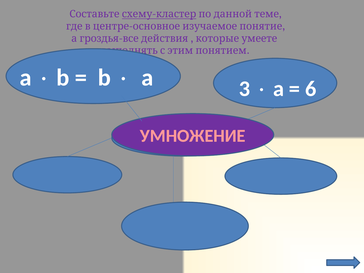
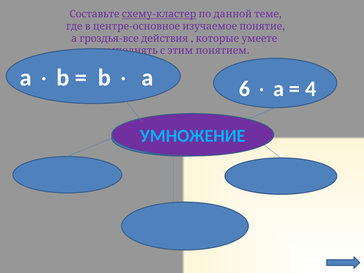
3: 3 -> 6 (245, 89)
6: 6 -> 4 (311, 89)
УМНОЖЕНИЕ colour: pink -> light blue (193, 136)
